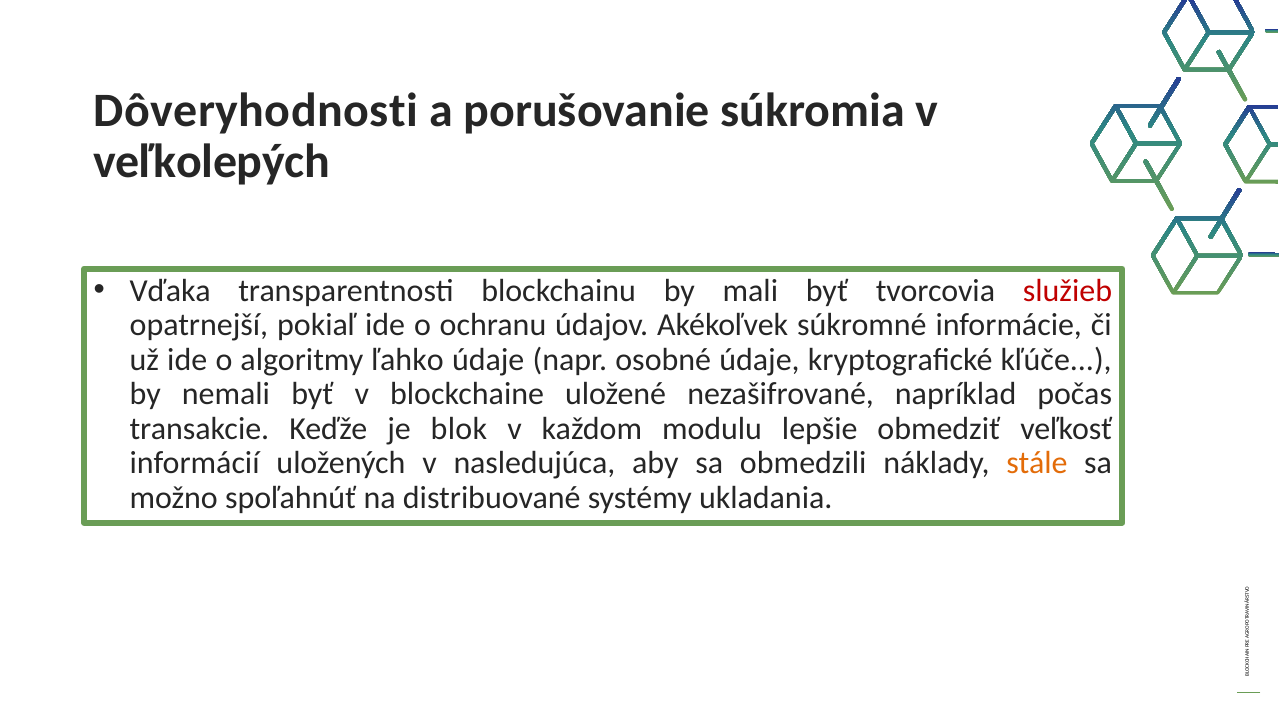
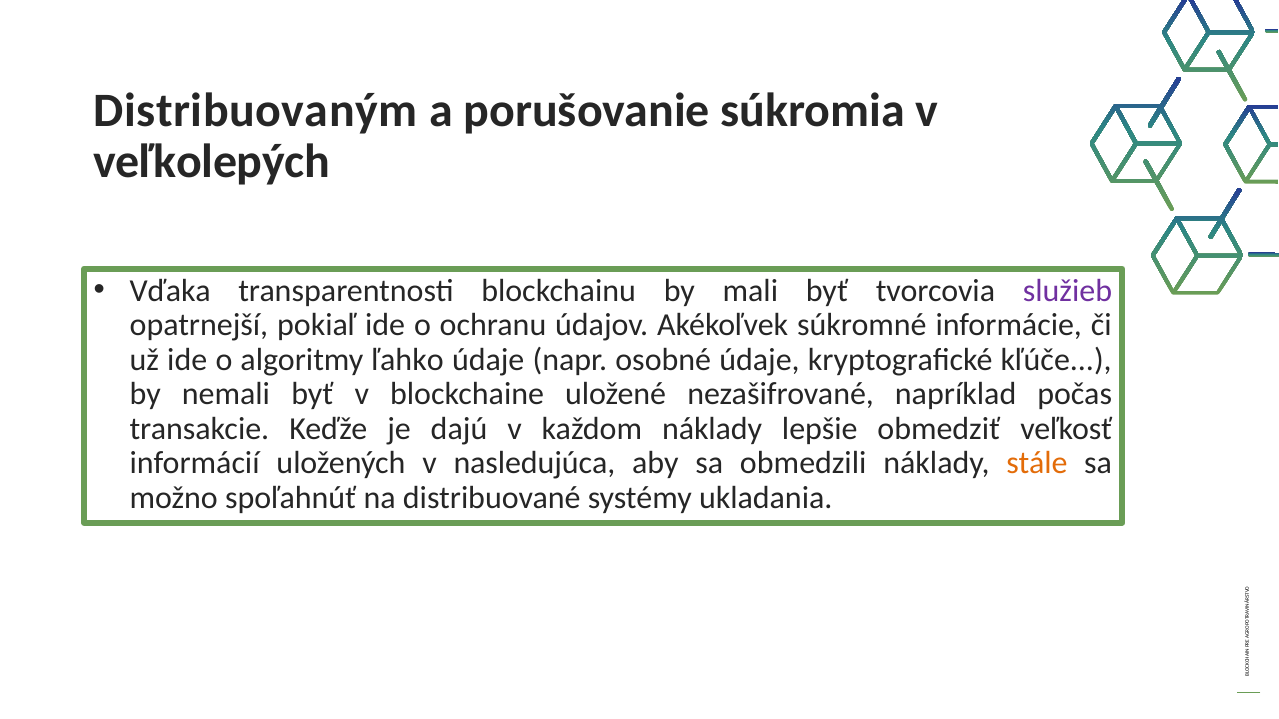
Dôveryhodnosti: Dôveryhodnosti -> Distribuovaným (256, 110)
služieb colour: red -> purple (1067, 291)
blok: blok -> dajú (459, 429)
každom modulu: modulu -> náklady (712, 429)
